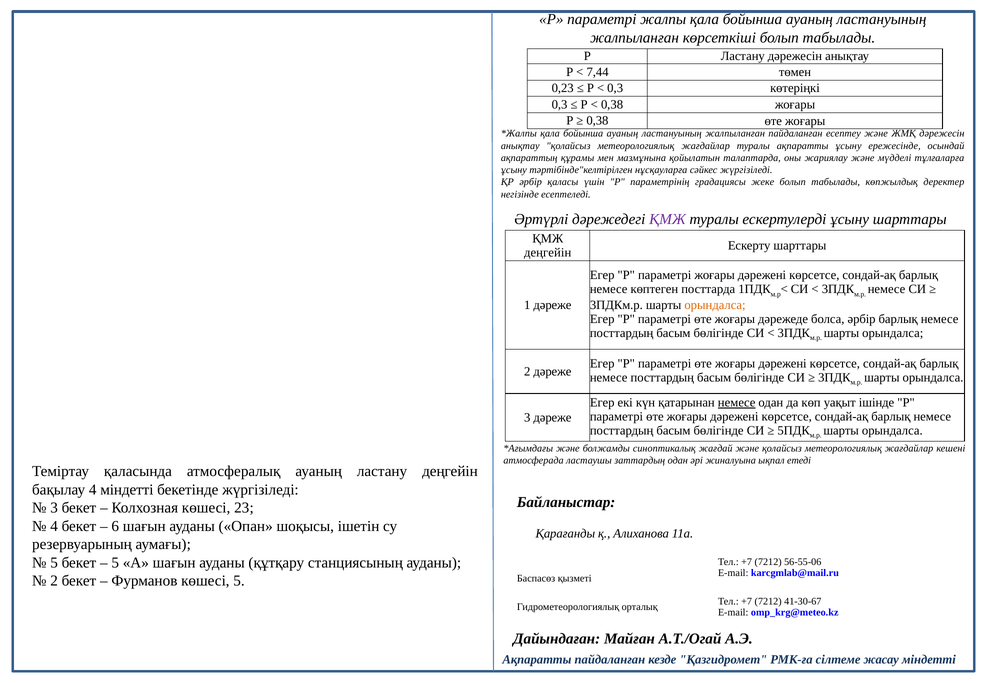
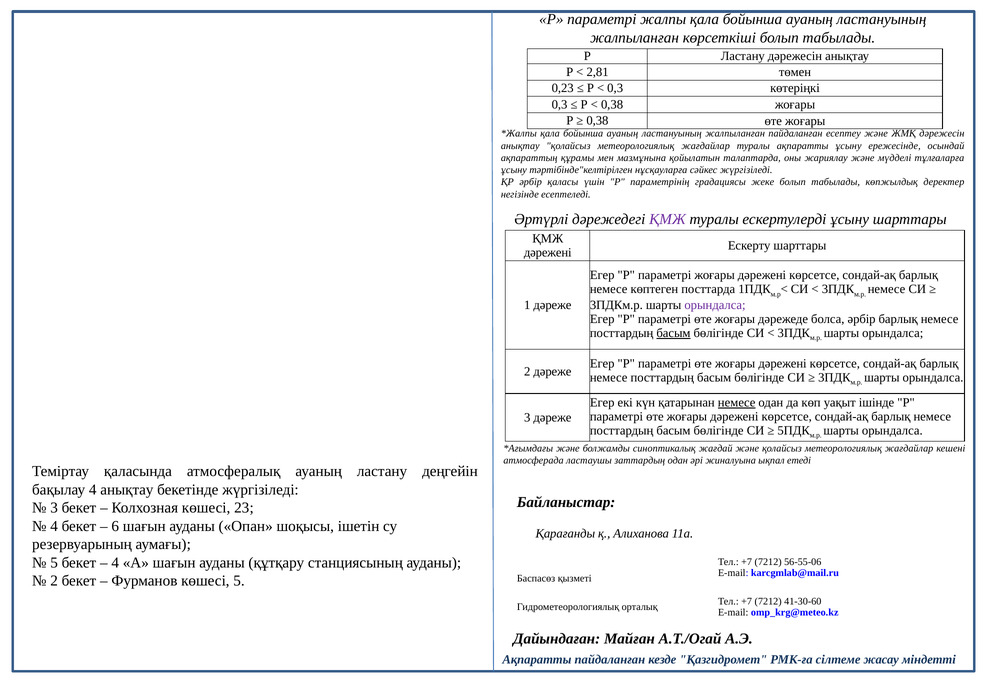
7,44: 7,44 -> 2,81 (598, 72)
деңгейін: деңгейін -> дәрежені (548, 253)
орындалса colour: orange -> purple (715, 305)
басым underline: none -> present (673, 333)
4 міндетті: міндетті -> анықтау (127, 490)
5: 5 -> 4 (115, 563)
41-30-67: 41-30-67 -> 41-30-60 (803, 601)
